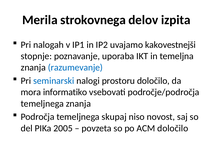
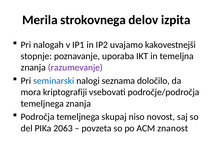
razumevanje colour: blue -> purple (75, 67)
prostoru: prostoru -> seznama (118, 81)
informatiko: informatiko -> kriptografiji (65, 92)
2005: 2005 -> 2063 (63, 128)
ACM določilo: določilo -> znanost (173, 128)
